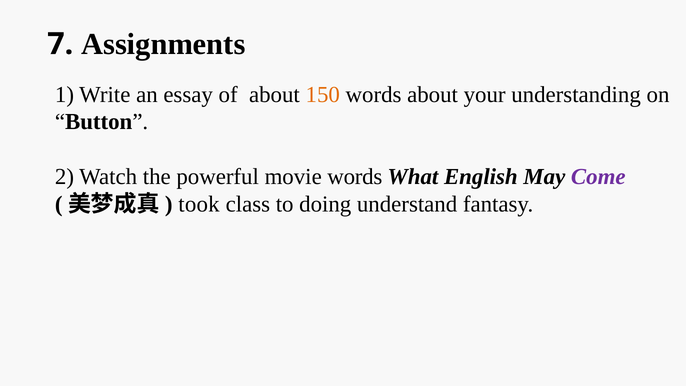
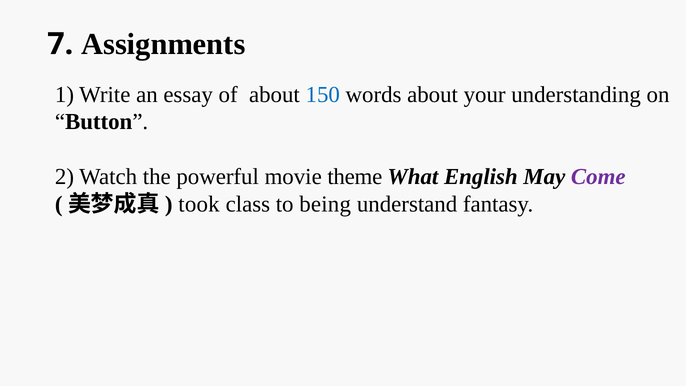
150 colour: orange -> blue (323, 94)
movie words: words -> theme (355, 177)
doing: doing -> being (325, 204)
